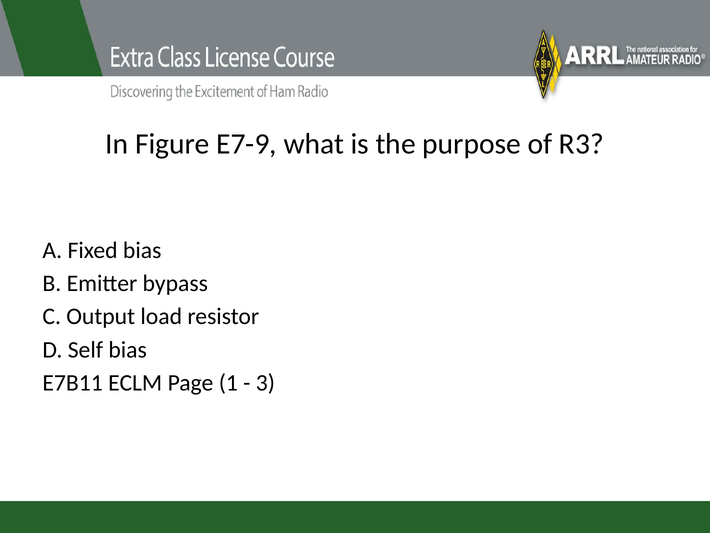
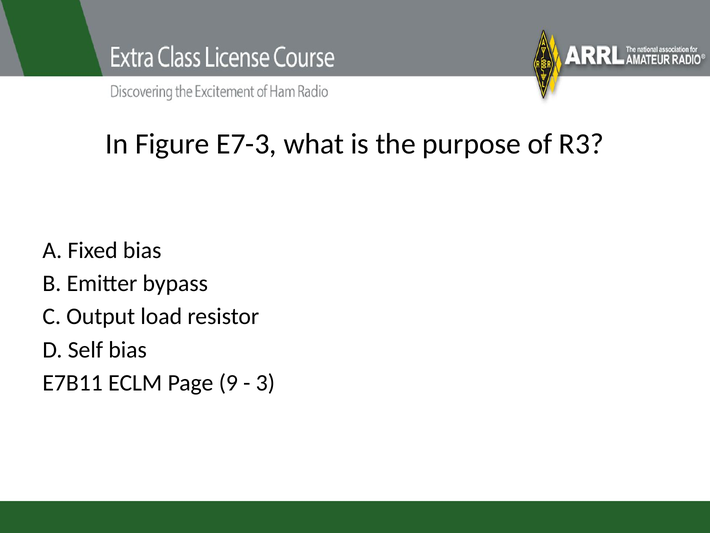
E7-9: E7-9 -> E7-3 (246, 144)
1: 1 -> 9 (228, 383)
